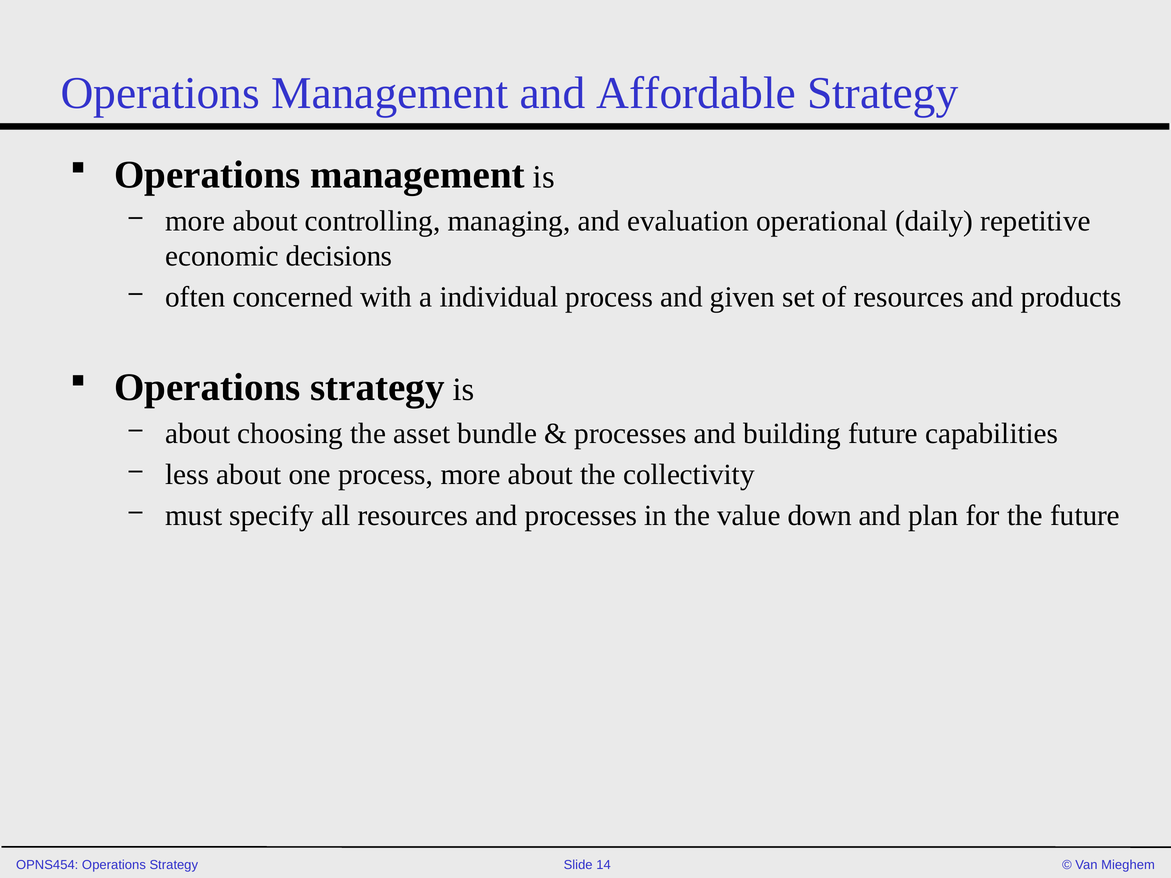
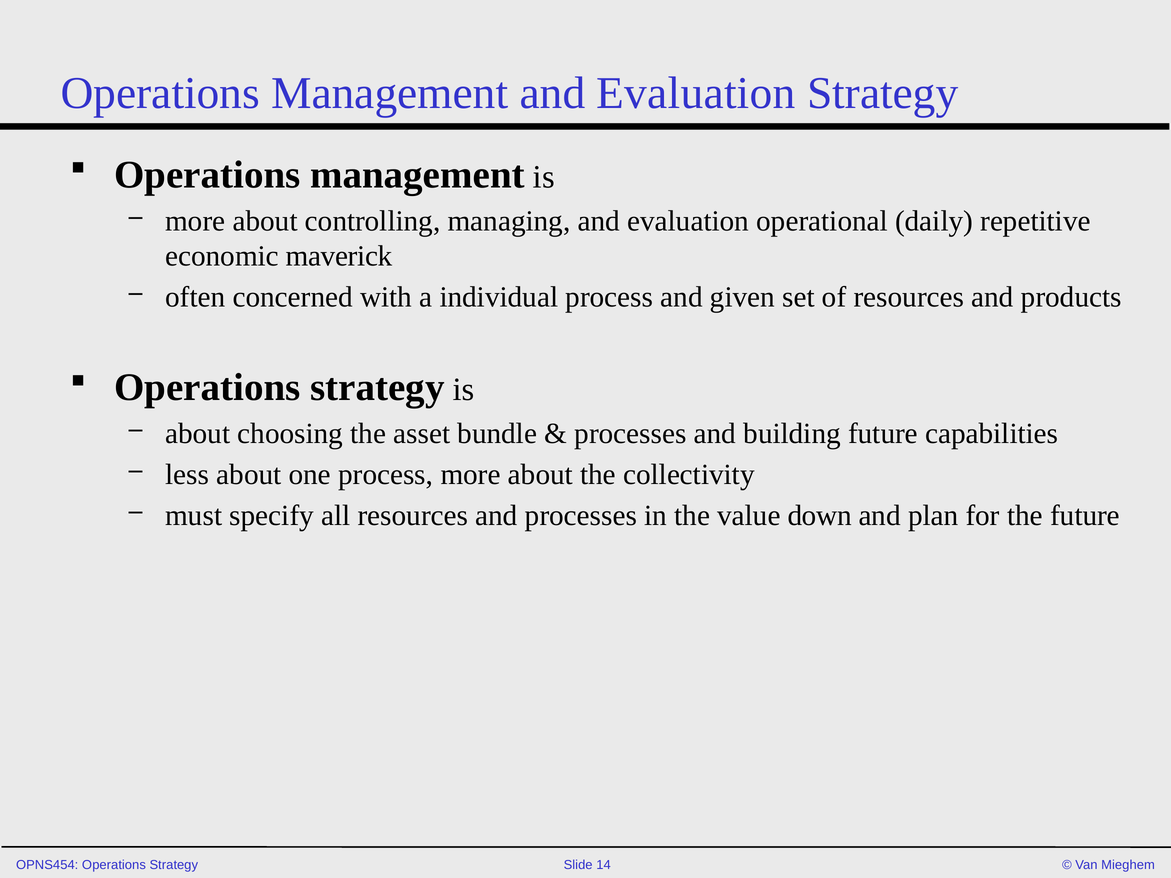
Management and Affordable: Affordable -> Evaluation (696, 93)
decisions: decisions -> maverick (339, 256)
